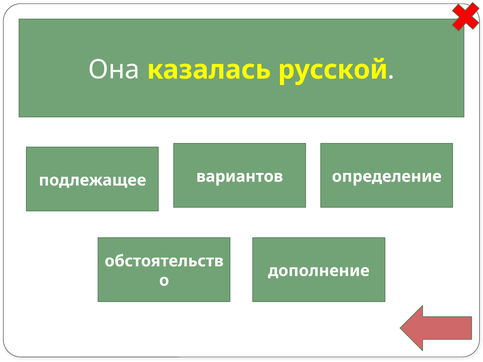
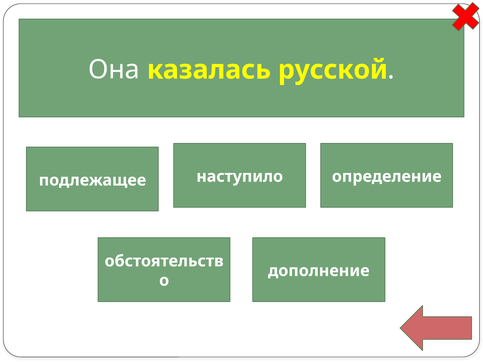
вариантов: вариантов -> наступило (240, 177)
